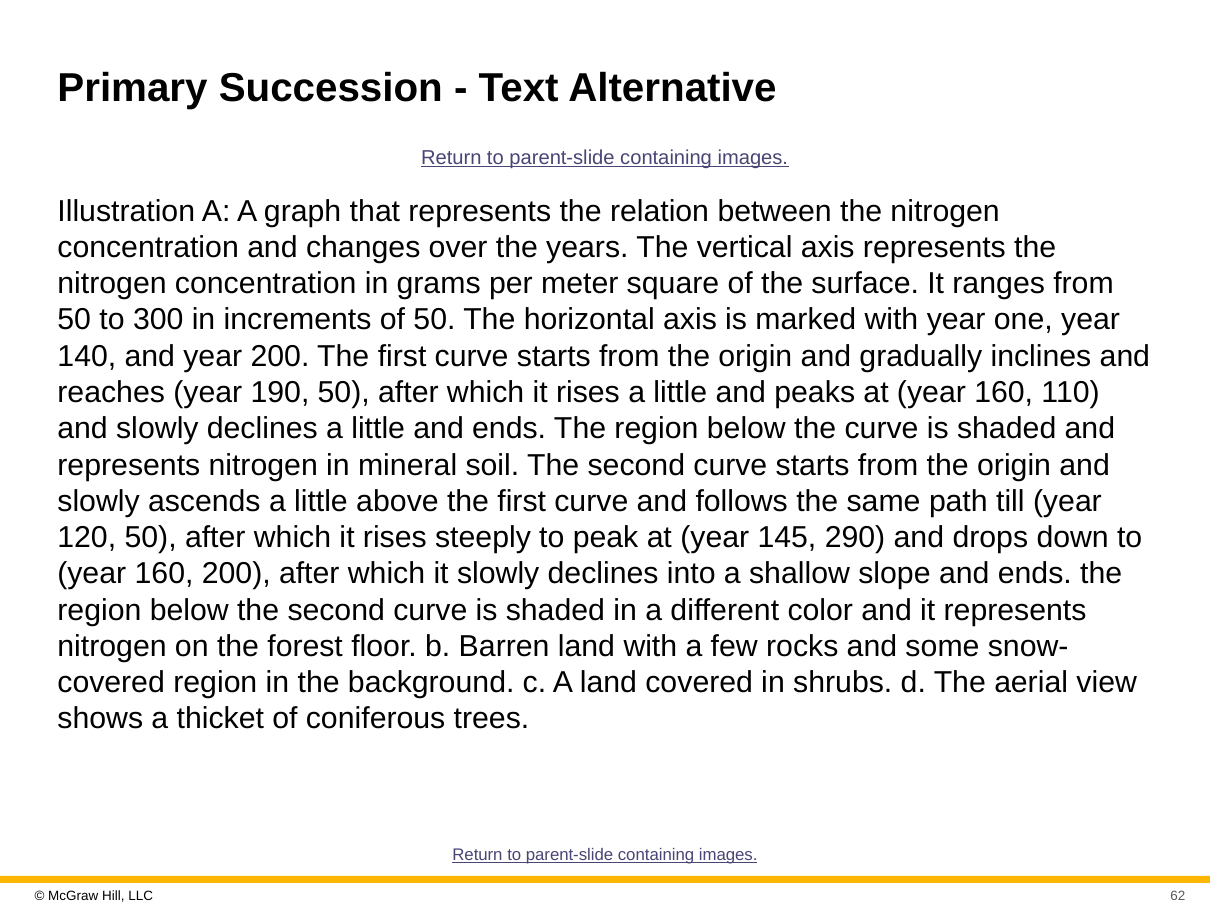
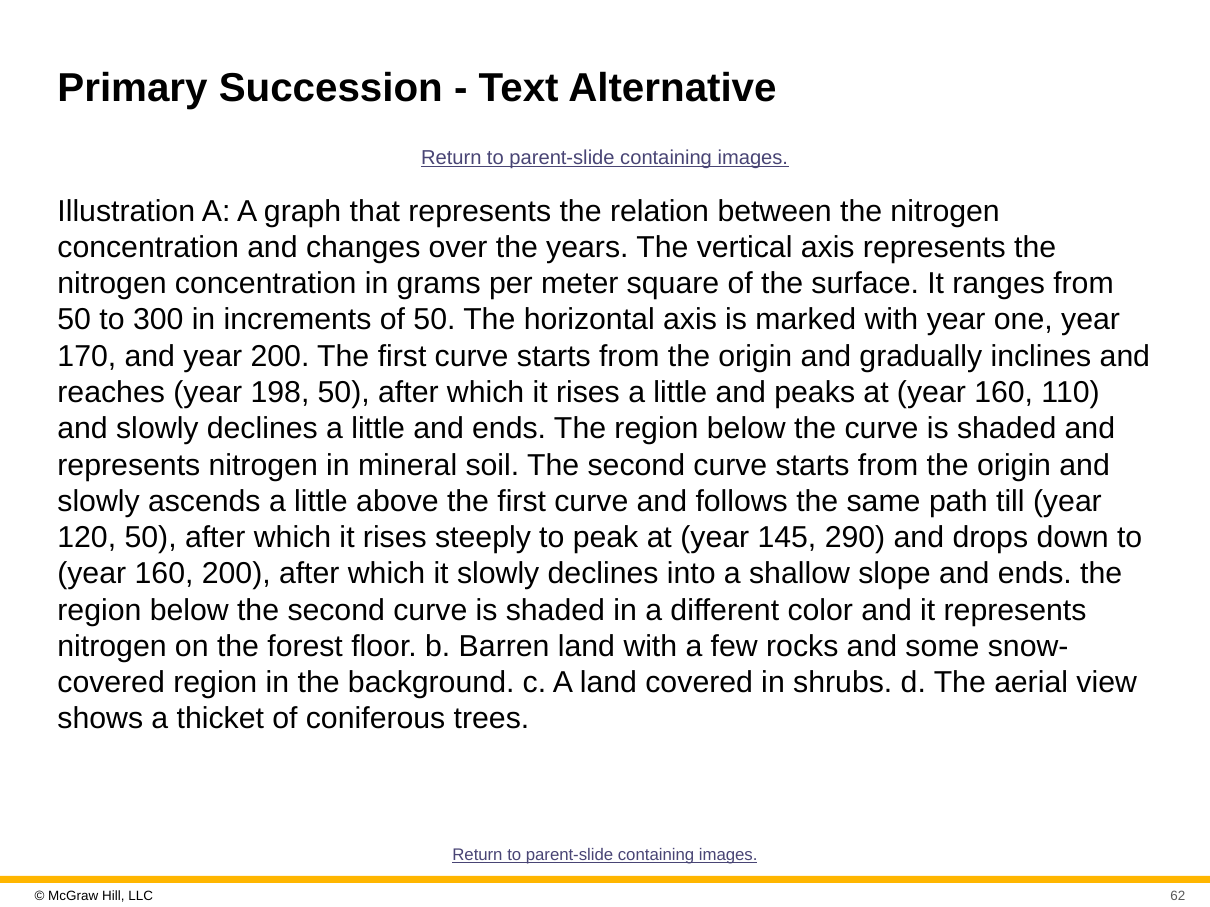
140: 140 -> 170 (87, 356)
190: 190 -> 198 (280, 393)
